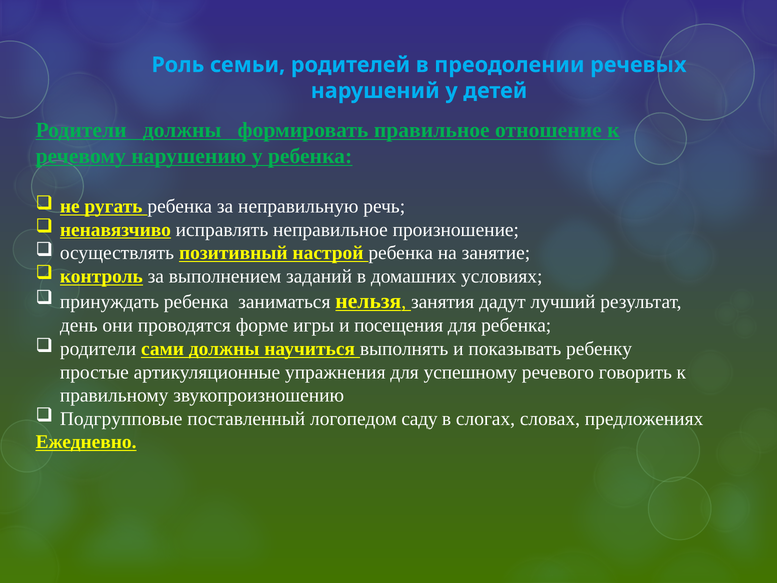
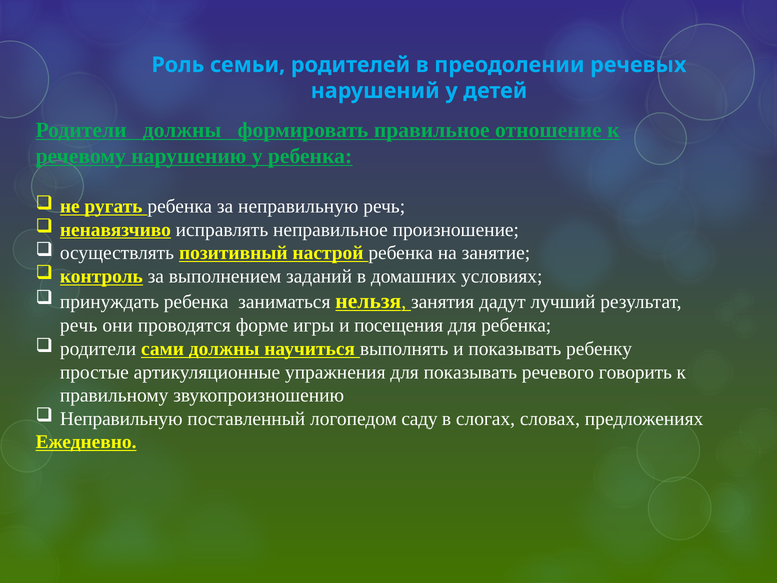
день: день -> речь (79, 325)
для успешному: успешному -> показывать (470, 372)
Подгрупповые: Подгрупповые -> Неправильную (121, 419)
